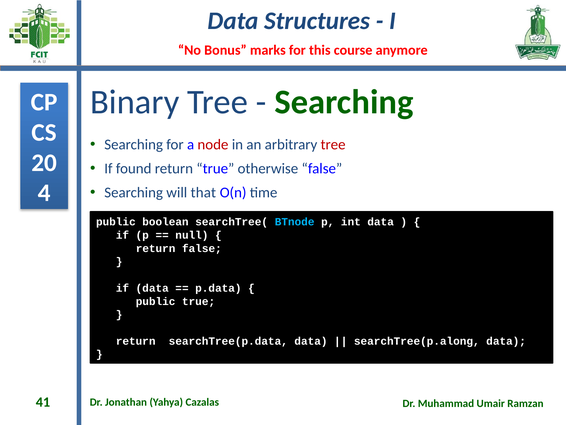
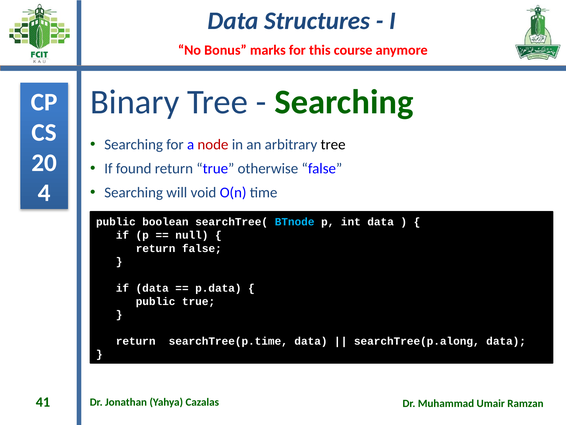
tree colour: red -> black (333, 144)
that: that -> void (203, 192)
searchTree(p.data: searchTree(p.data -> searchTree(p.time (228, 341)
